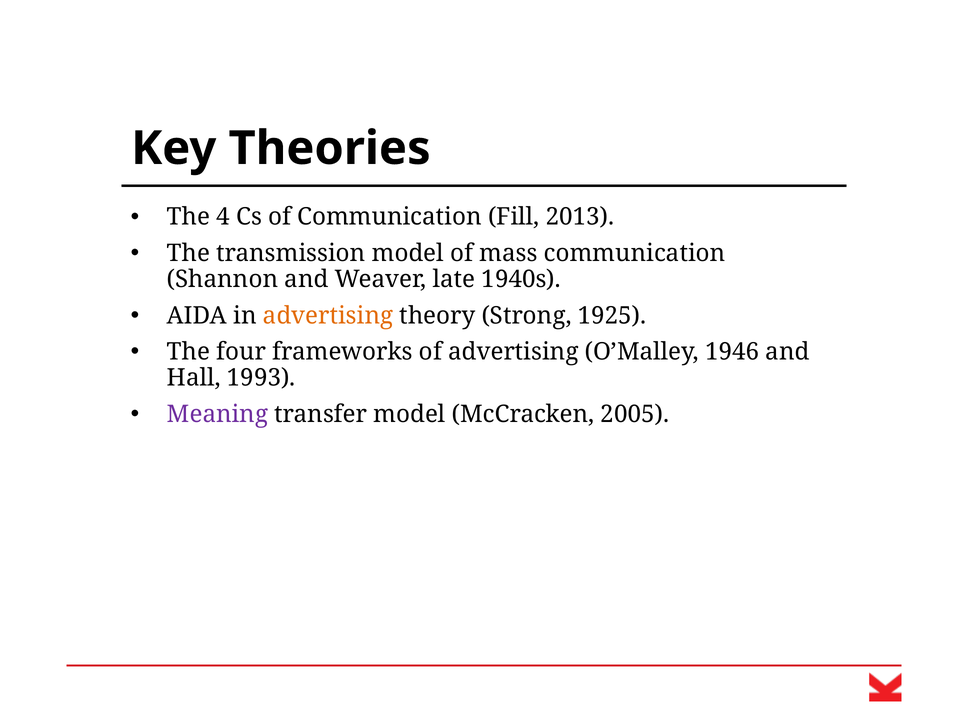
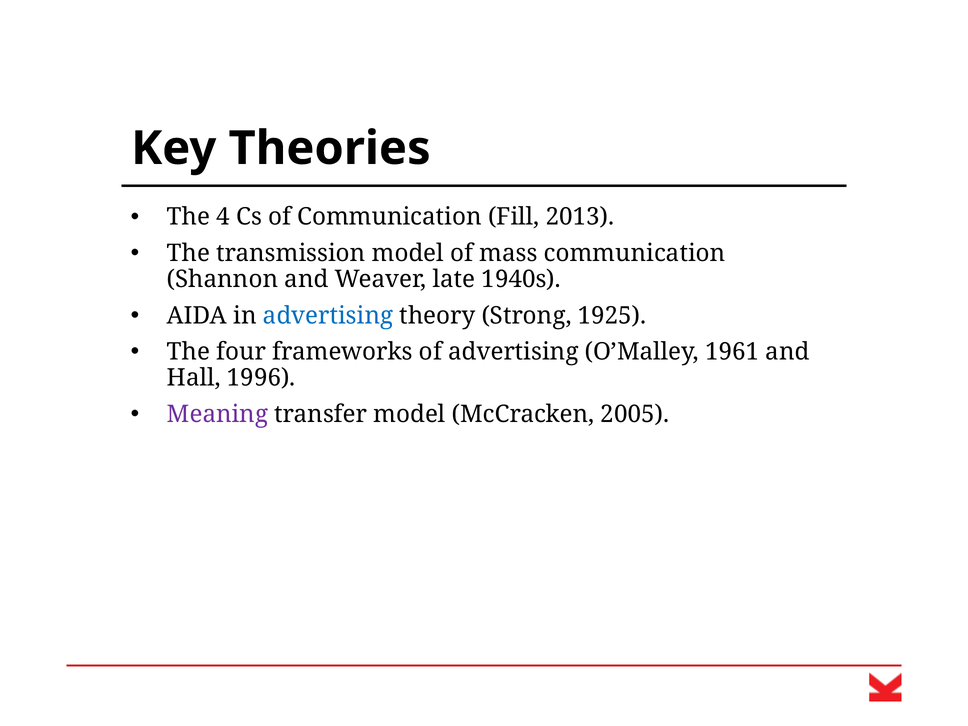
advertising colour: orange -> blue (328, 316)
1946: 1946 -> 1961 (732, 352)
1993: 1993 -> 1996 (261, 378)
